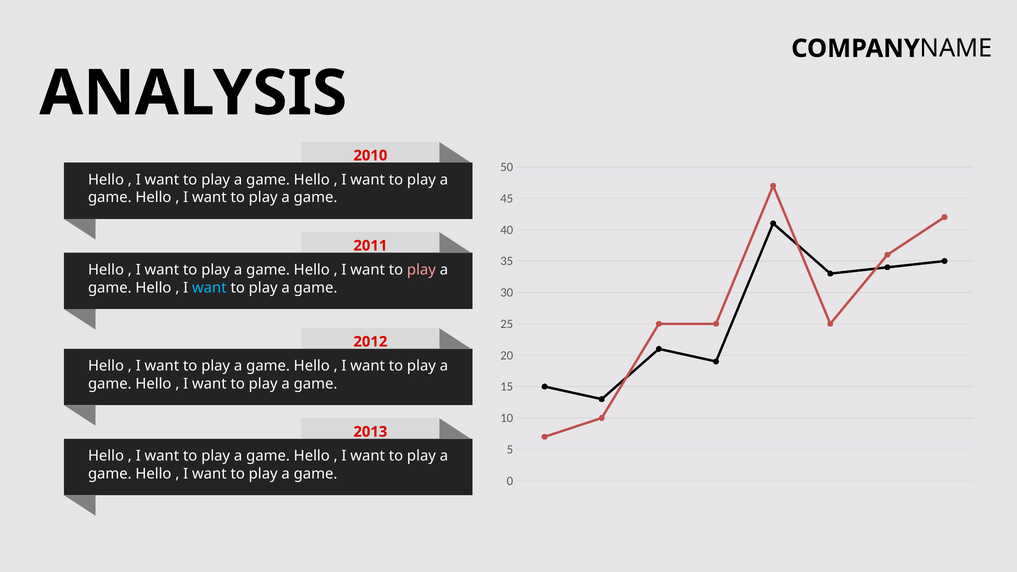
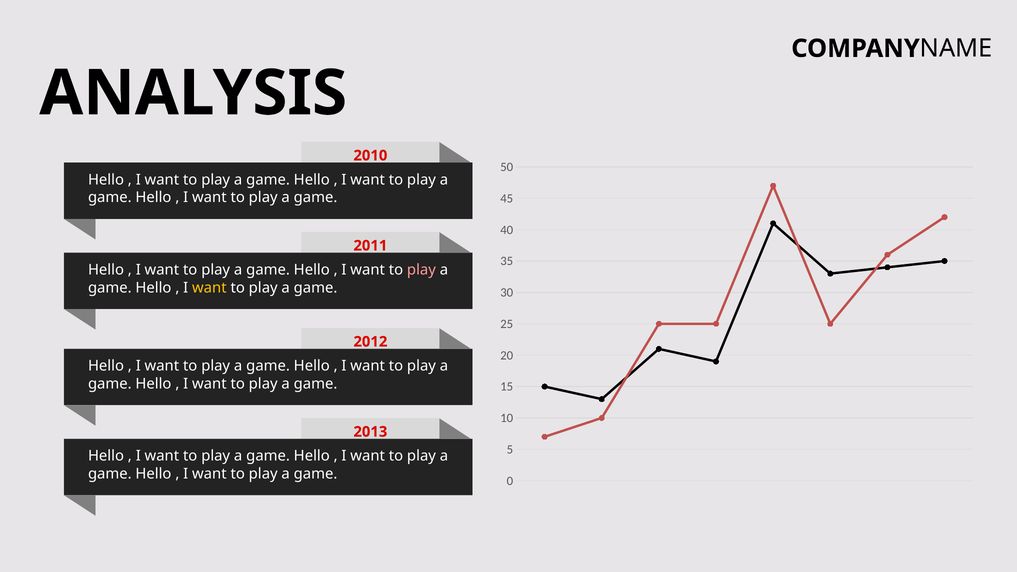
want colour: light blue -> yellow (209, 288)
